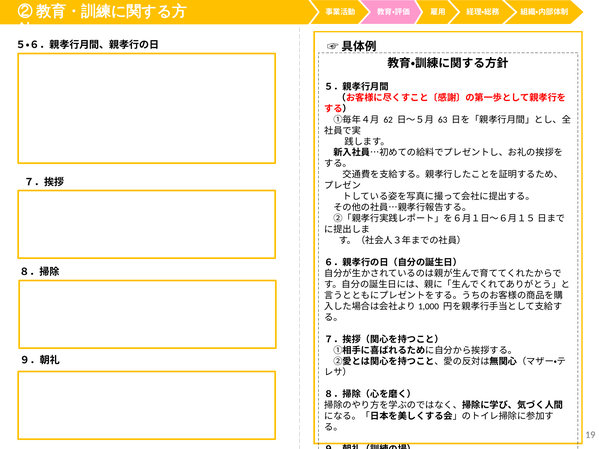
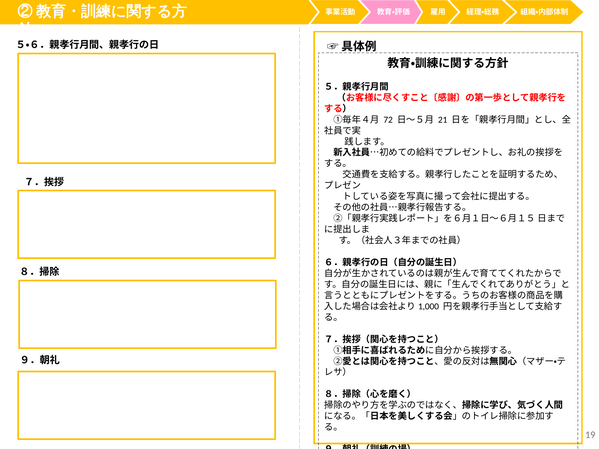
62: 62 -> 72 (388, 120)
63: 63 -> 21 (443, 120)
